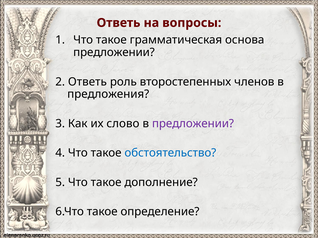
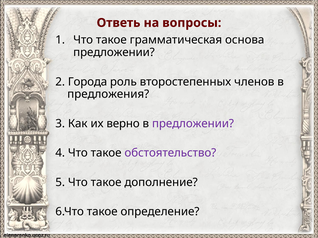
2 Ответь: Ответь -> Города (88, 82)
слово: слово -> верно (123, 124)
обстоятельство colour: blue -> purple (170, 153)
